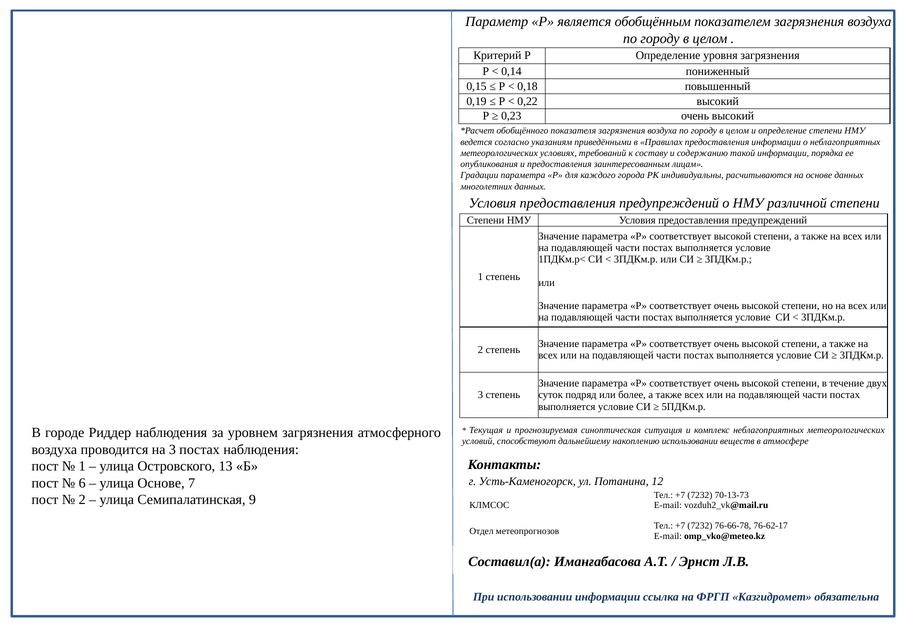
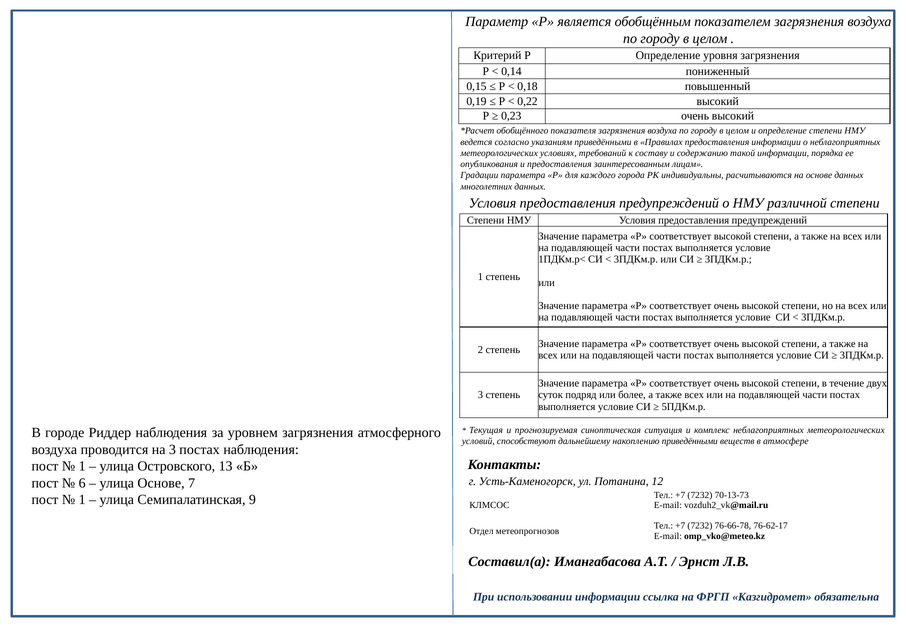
накоплению использовании: использовании -> приведёнными (690, 441)
2: 2 -> 1 (82, 500)
